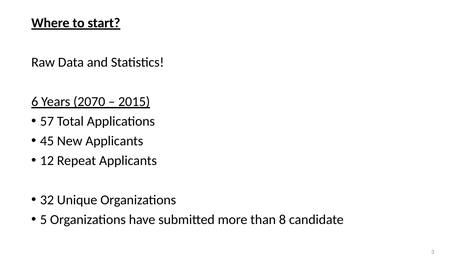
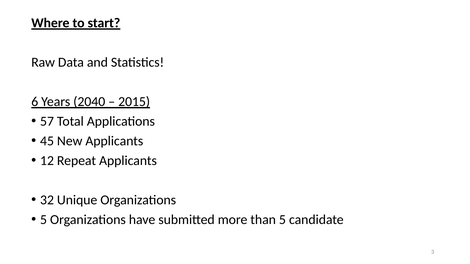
2070: 2070 -> 2040 (89, 102)
than 8: 8 -> 5 (282, 220)
